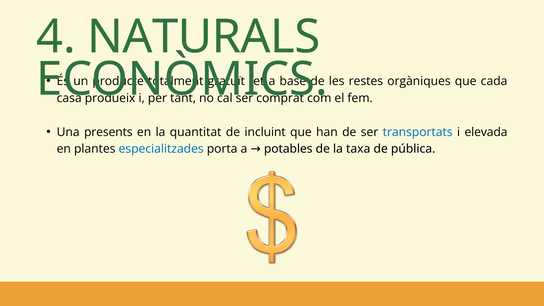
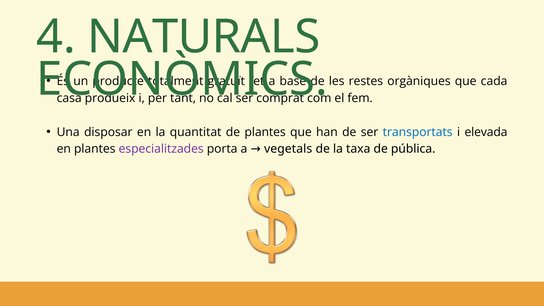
presents: presents -> disposar (108, 132)
de incluint: incluint -> plantes (265, 132)
especialitzades colour: blue -> purple (161, 149)
potables: potables -> vegetals (288, 149)
